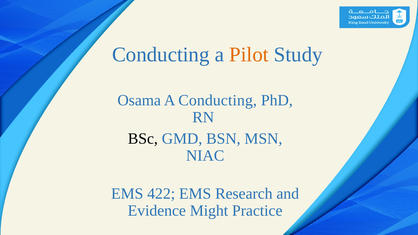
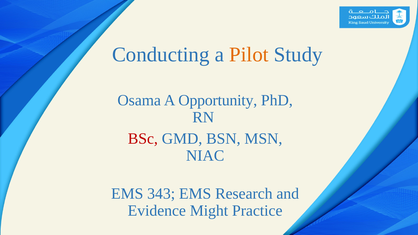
A Conducting: Conducting -> Opportunity (218, 100)
BSc colour: black -> red (143, 139)
422: 422 -> 343 (161, 194)
